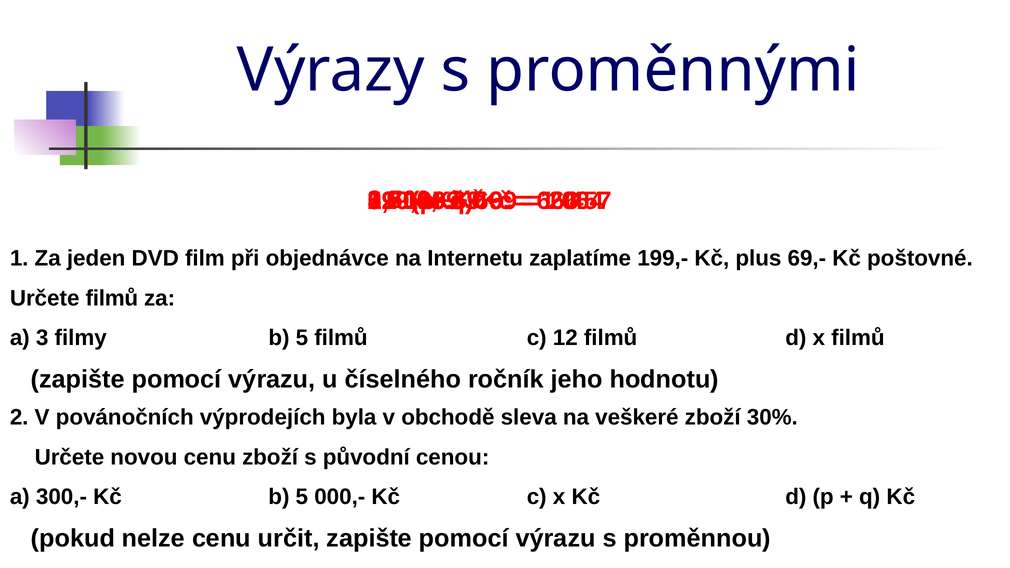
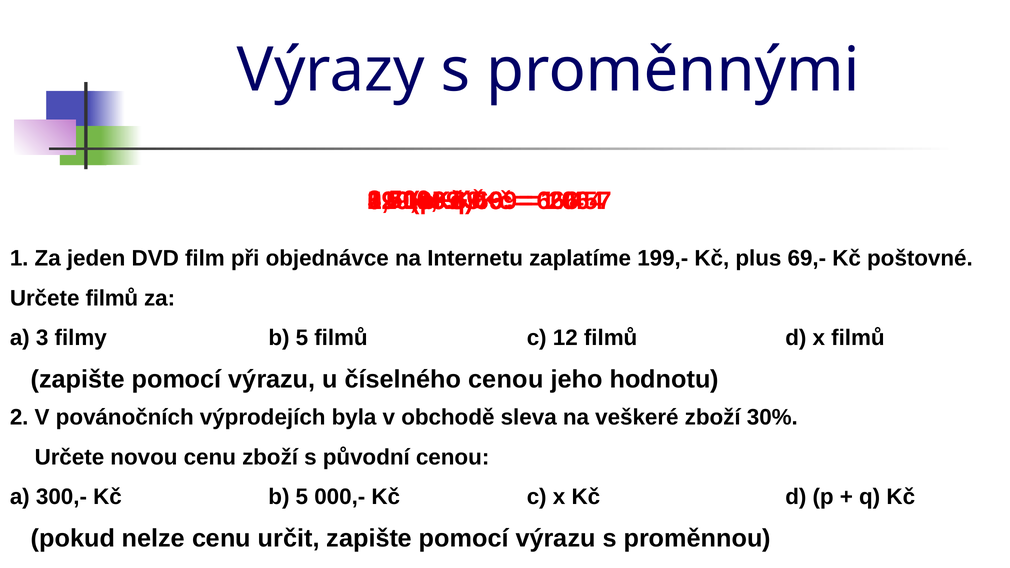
číselného ročník: ročník -> cenou (506, 380)
